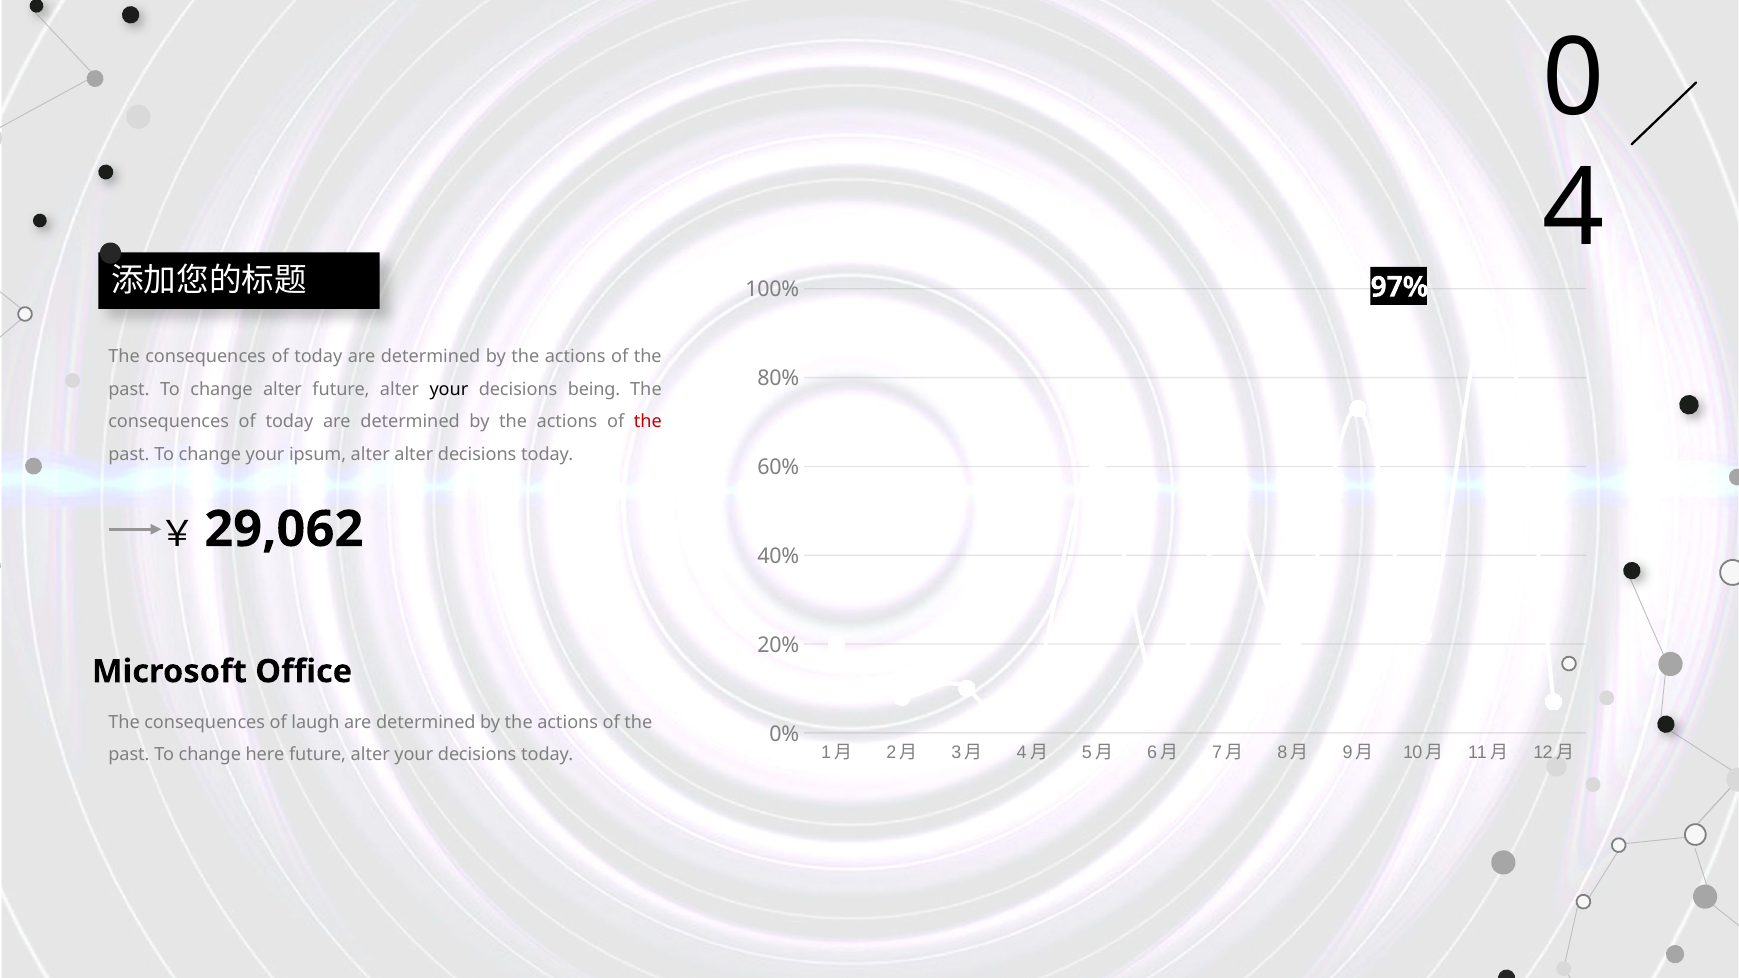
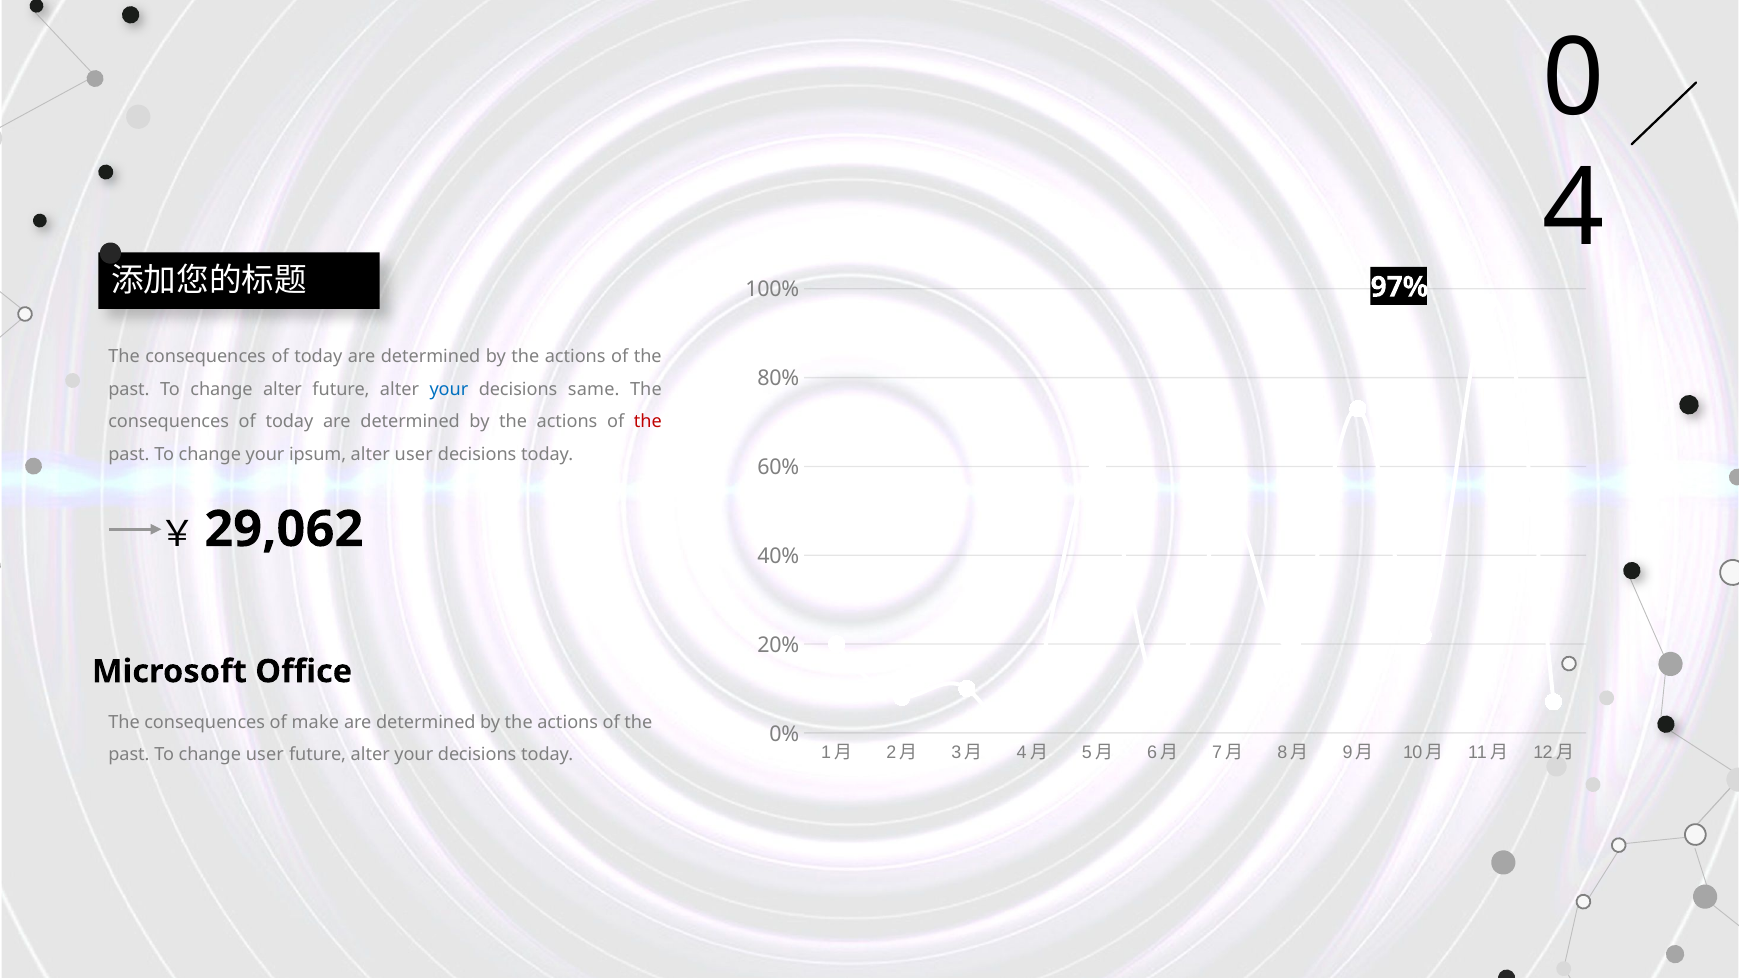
your colour: black -> blue (449, 389)
being: being -> same (594, 389)
alter alter: alter -> user (414, 454)
laugh: laugh -> make (315, 722)
change here: here -> user (265, 755)
